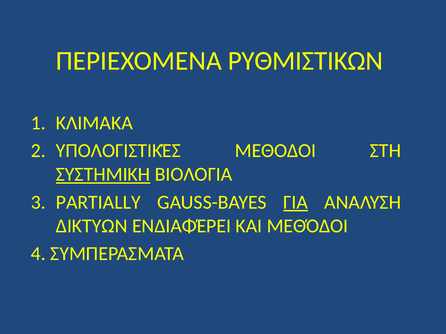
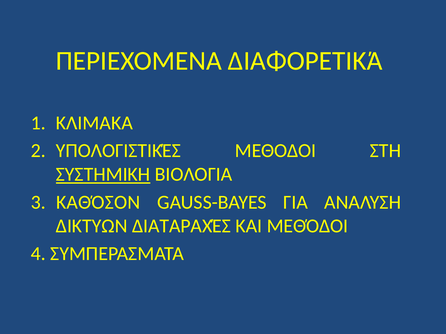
ΡΥΘΜΙΣΤΙΚΩΝ: ΡΥΘΜΙΣΤΙΚΩΝ -> ΔΙΑΦΟΡΕΤΙΚΆ (305, 61)
PARTIALLY: PARTIALLY -> ΚΑΘΌΣΟΝ (98, 202)
ΓΙΑ underline: present -> none (296, 202)
ΕΝΔΙΑΦΈΡΕΙ: ΕΝΔΙΑΦΈΡΕΙ -> ΔΙΑΤΑΡΑΧΈΣ (182, 226)
